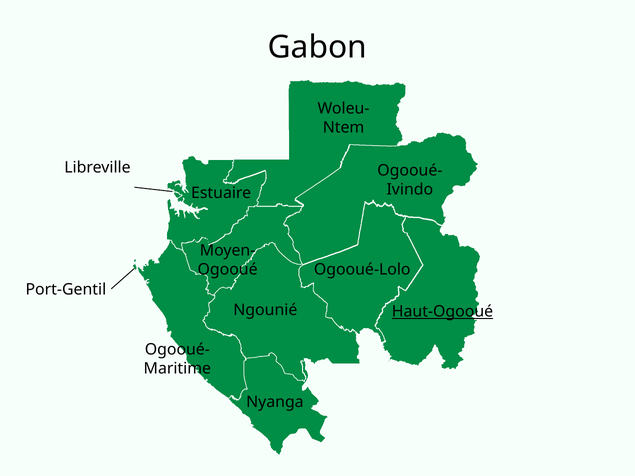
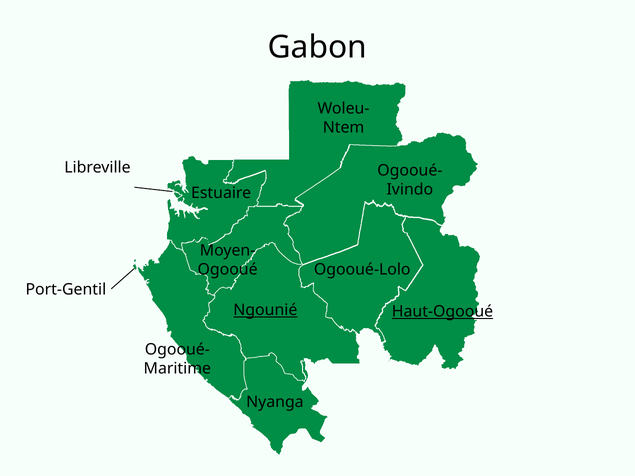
Ngounié underline: none -> present (265, 310)
